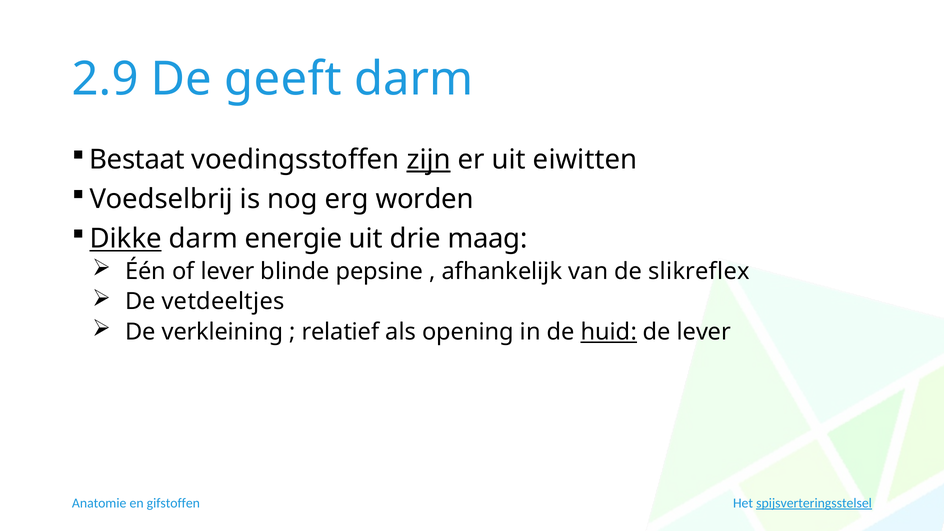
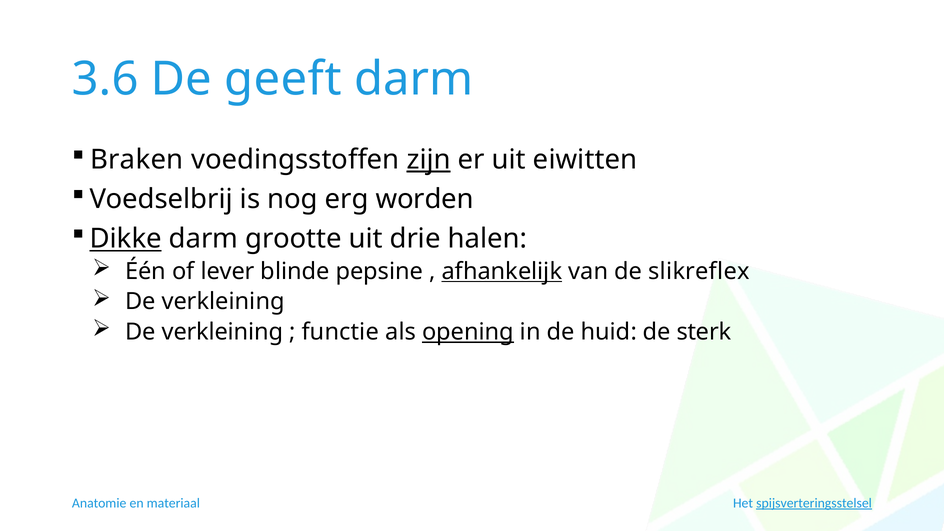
2.9: 2.9 -> 3.6 (105, 79)
Bestaat: Bestaat -> Braken (137, 160)
energie: energie -> grootte (293, 239)
maag: maag -> halen (487, 239)
afhankelijk underline: none -> present (502, 271)
vetdeeltjes: vetdeeltjes -> verkleining (223, 302)
relatief: relatief -> functie (340, 332)
opening underline: none -> present (468, 332)
huid underline: present -> none (609, 332)
de lever: lever -> sterk (704, 332)
gifstoffen: gifstoffen -> materiaal (173, 503)
